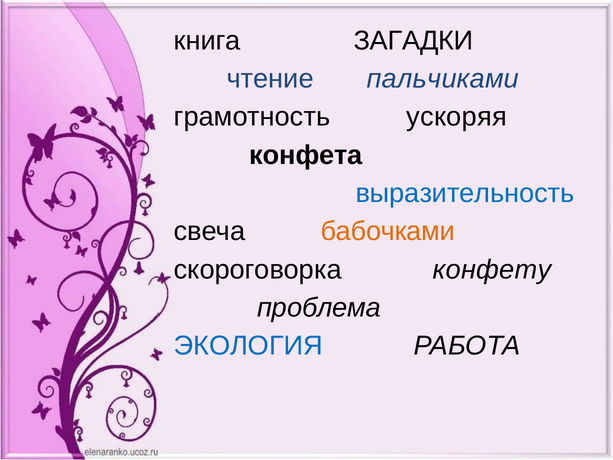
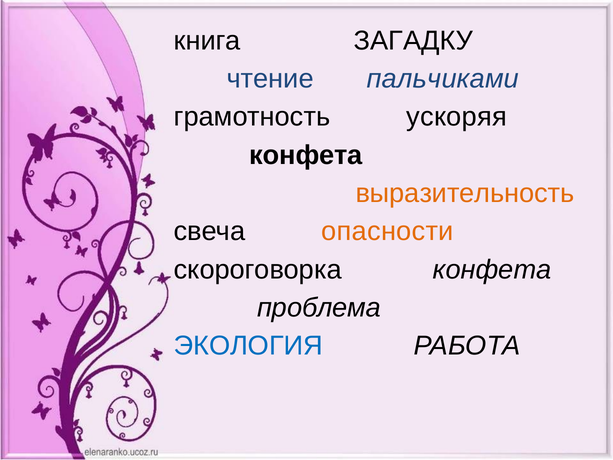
ЗАГАДКИ: ЗАГАДКИ -> ЗАГАДКУ (413, 40)
выразительность colour: blue -> orange (465, 193)
бабочками: бабочками -> опасности (387, 231)
скороговорка конфету: конфету -> конфета (492, 269)
